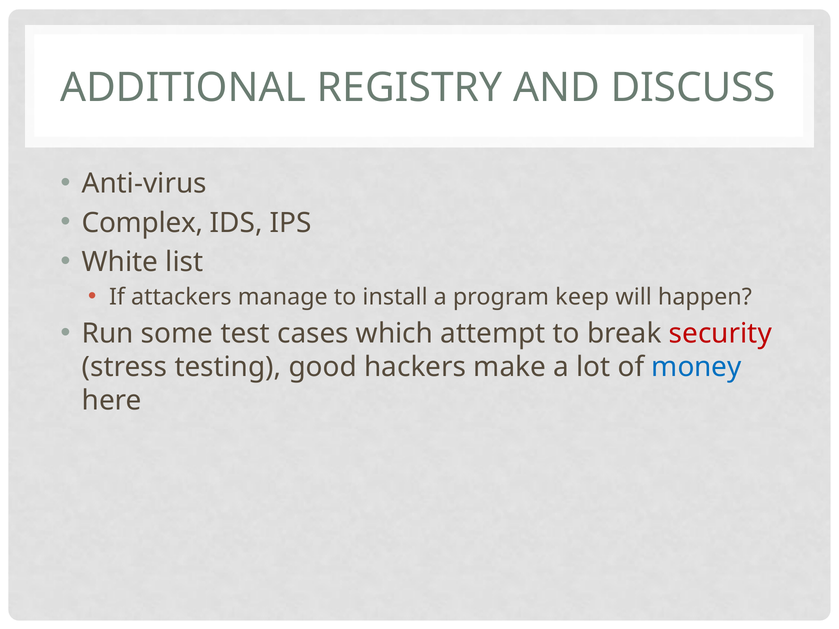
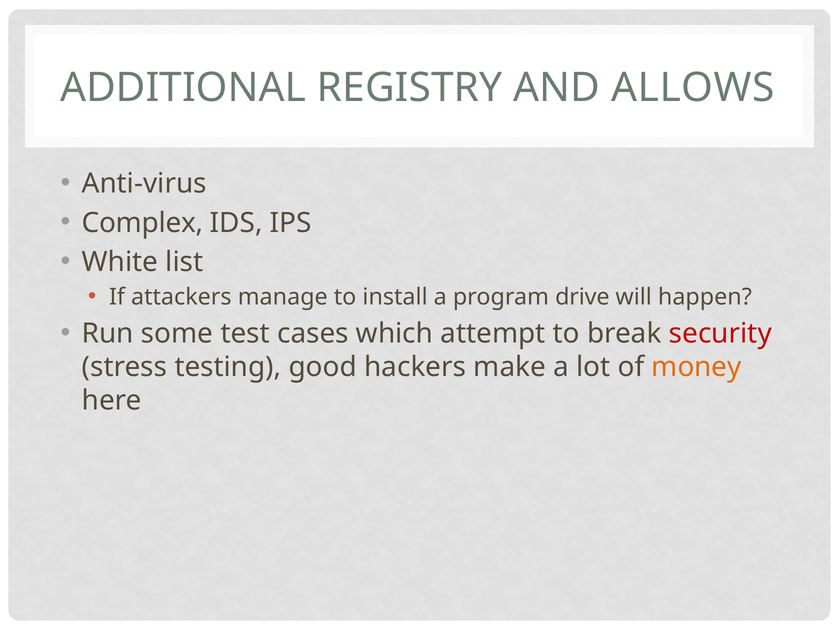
DISCUSS: DISCUSS -> ALLOWS (693, 88)
keep: keep -> drive (582, 297)
money colour: blue -> orange (696, 367)
